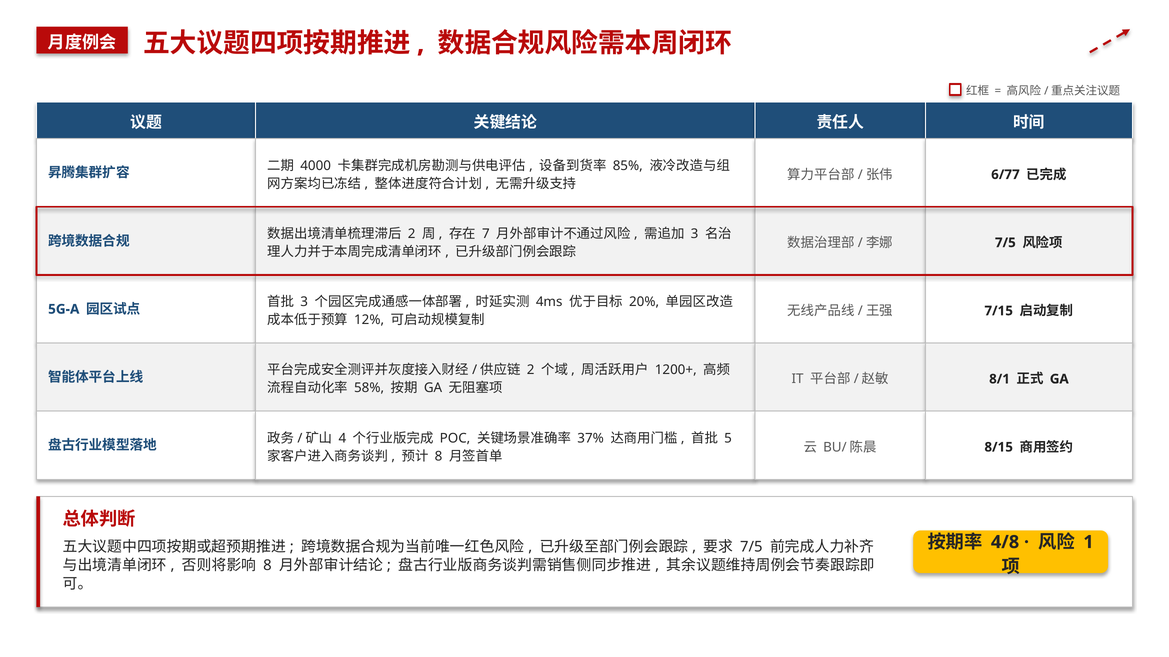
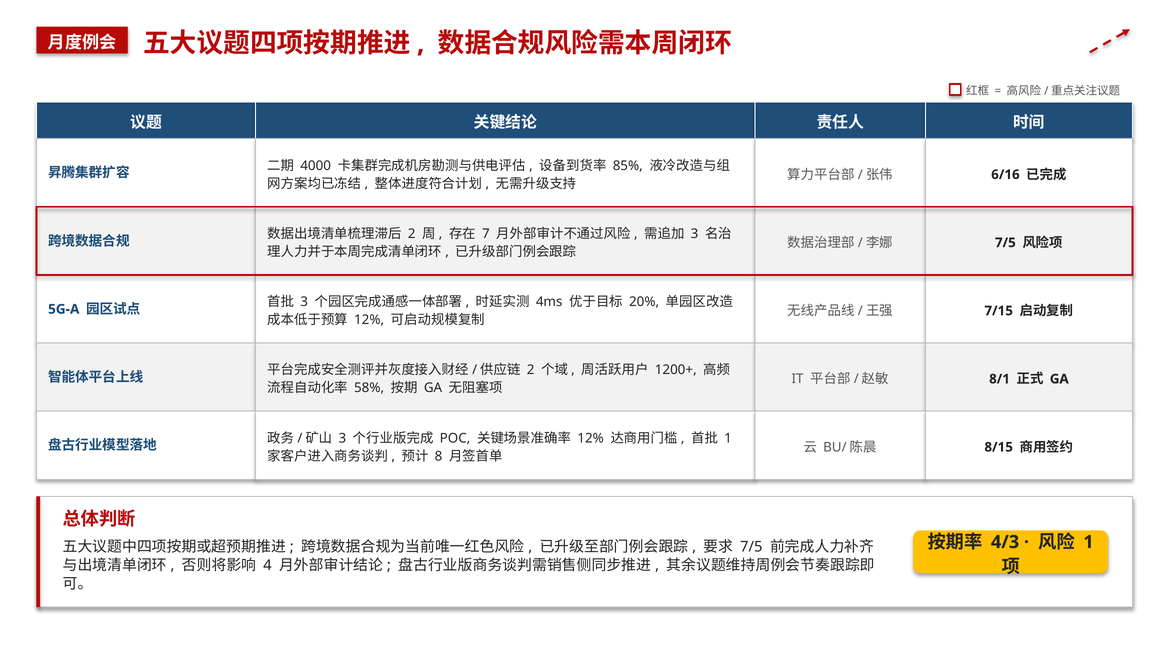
6/77: 6/77 -> 6/16 (1005, 175)
4: 4 -> 3 (342, 439)
37%: 37% -> 12% (591, 439)
5: 5 -> 1 (728, 439)
4/8: 4/8 -> 4/3 (1005, 543)
8: 8 -> 4 (267, 566)
